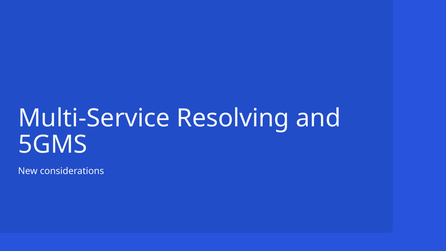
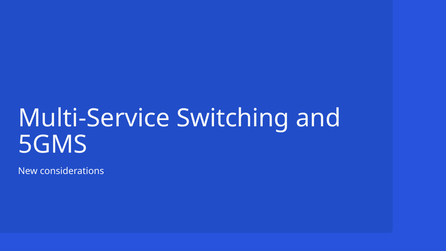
Resolving: Resolving -> Switching (233, 118)
